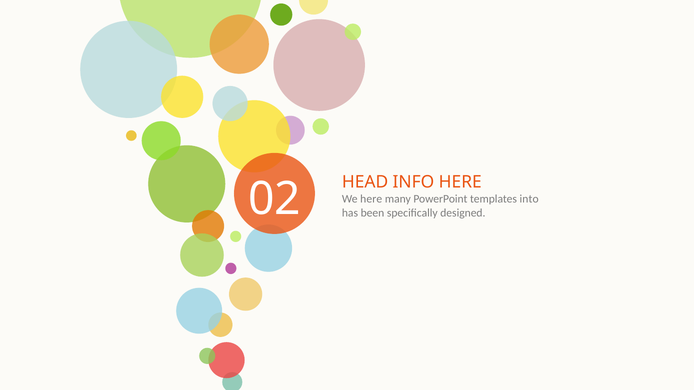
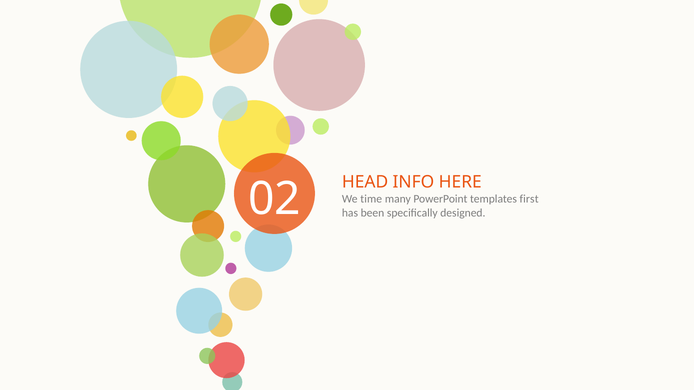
We here: here -> time (371, 199)
into: into -> first (529, 199)
